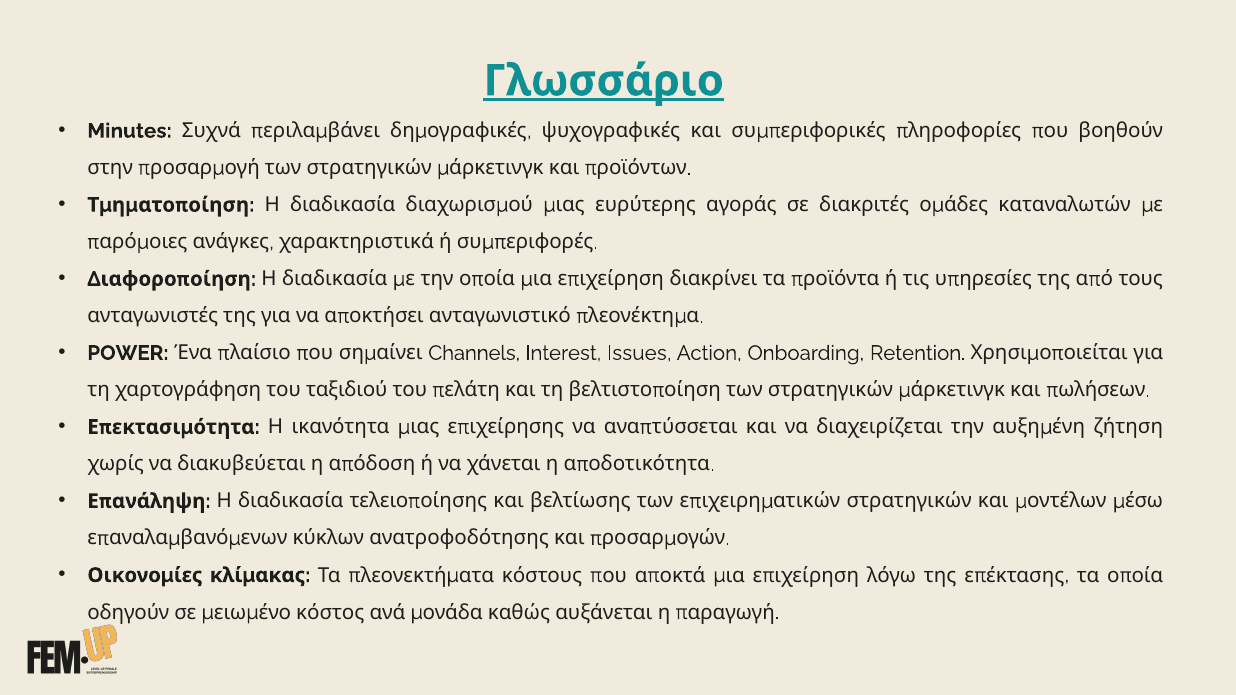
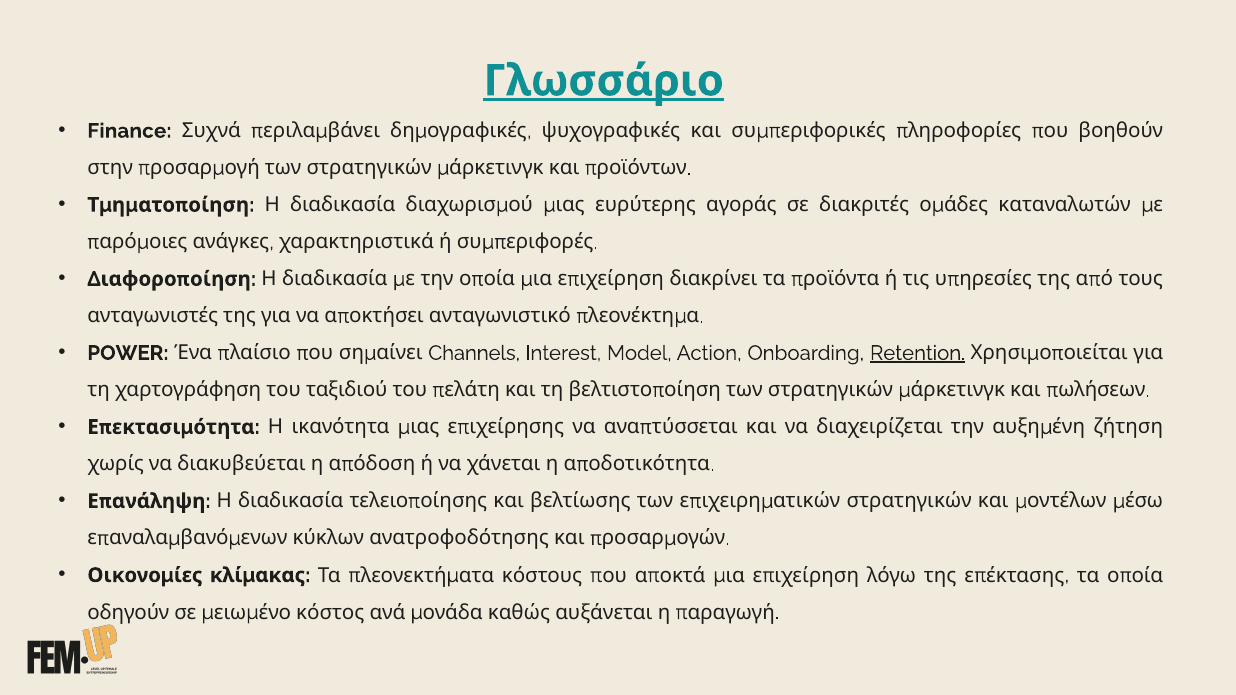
Minutes: Minutes -> Finance (129, 131)
Issues: Issues -> Model (639, 353)
Retention underline: none -> present (917, 353)
